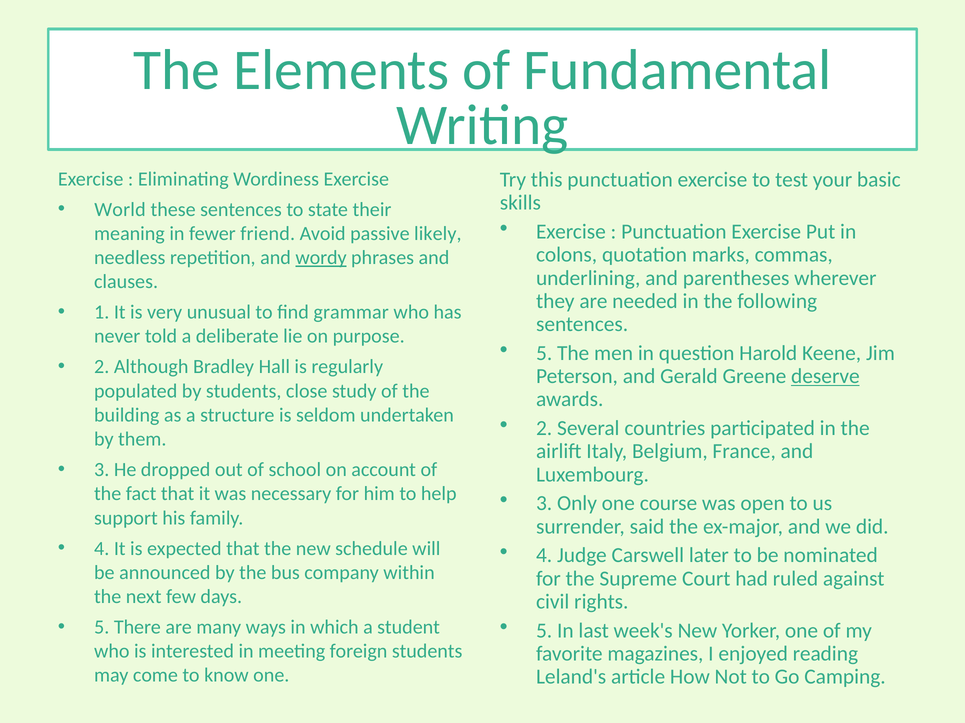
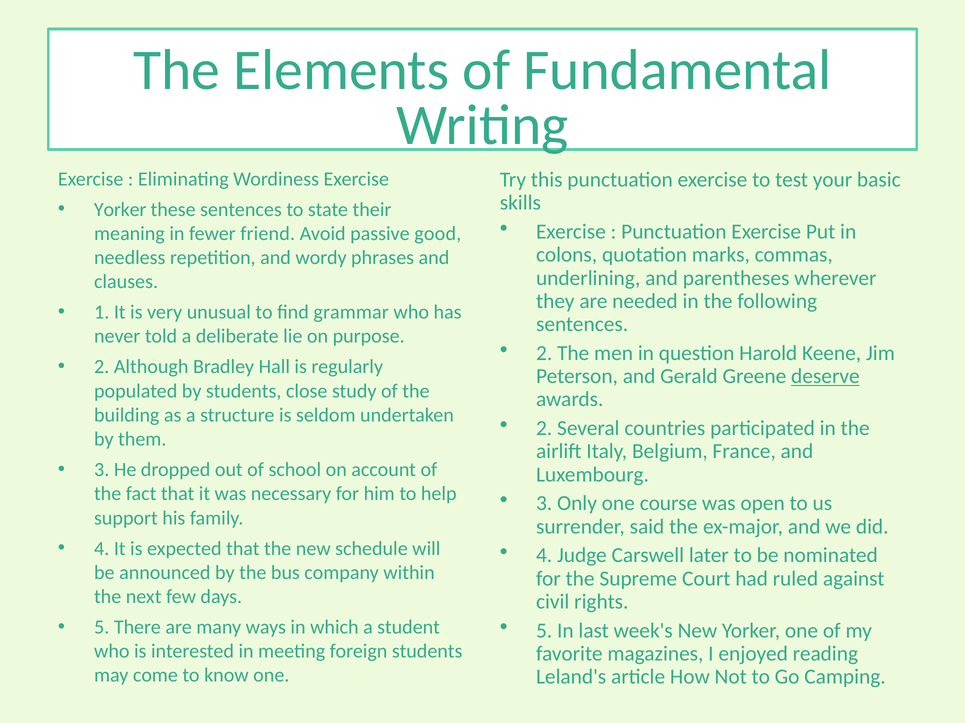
World: World -> Yorker (120, 210)
likely: likely -> good (438, 234)
wordy underline: present -> none (321, 258)
5: 5 -> 2 (544, 354)
